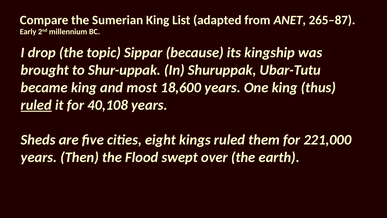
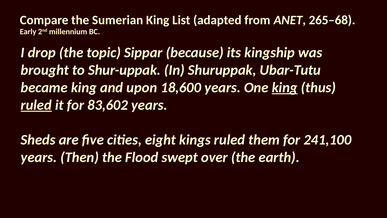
265–87: 265–87 -> 265–68 (332, 20)
most: most -> upon (142, 87)
king underline: none -> present (285, 87)
40,108: 40,108 -> 83,602 (108, 105)
221,000: 221,000 -> 241,100 (327, 140)
